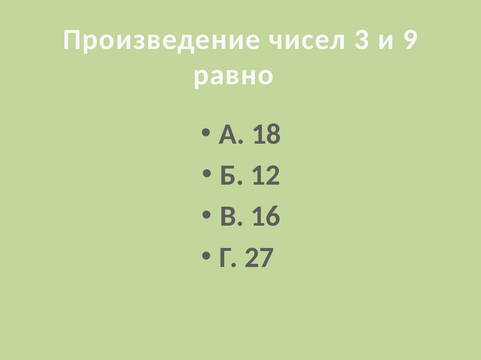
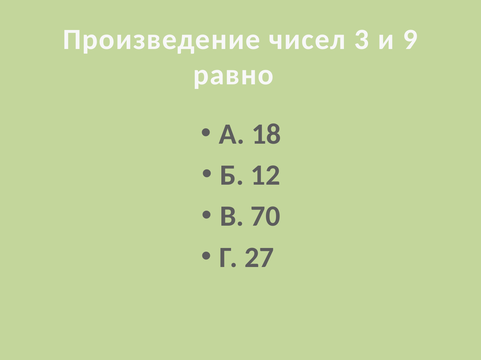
16: 16 -> 70 (265, 217)
